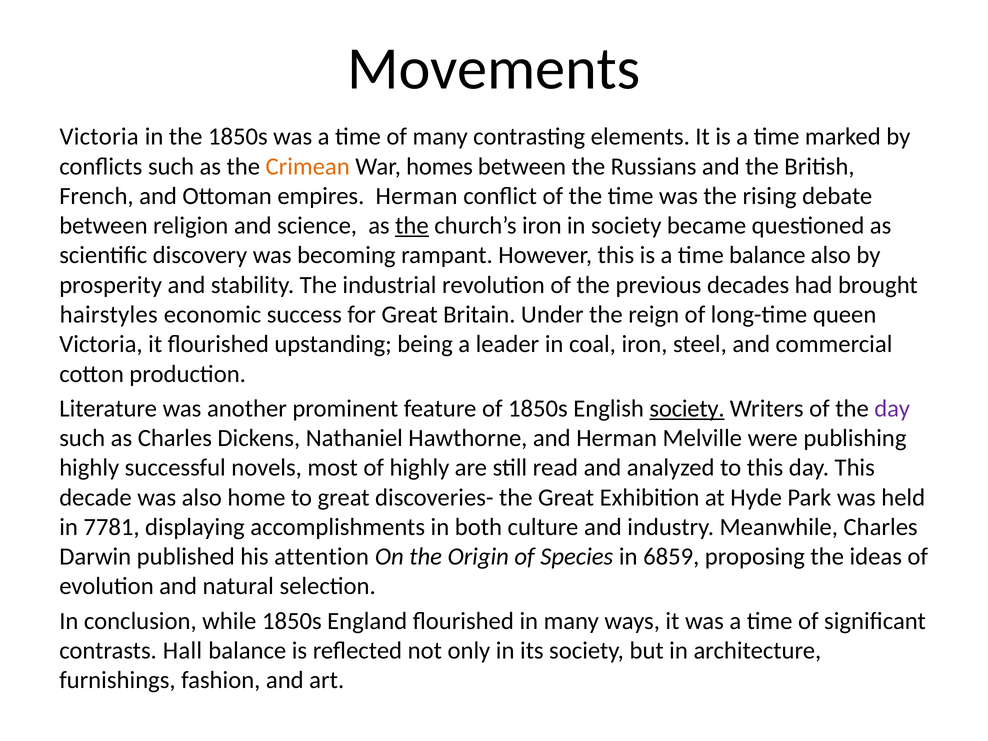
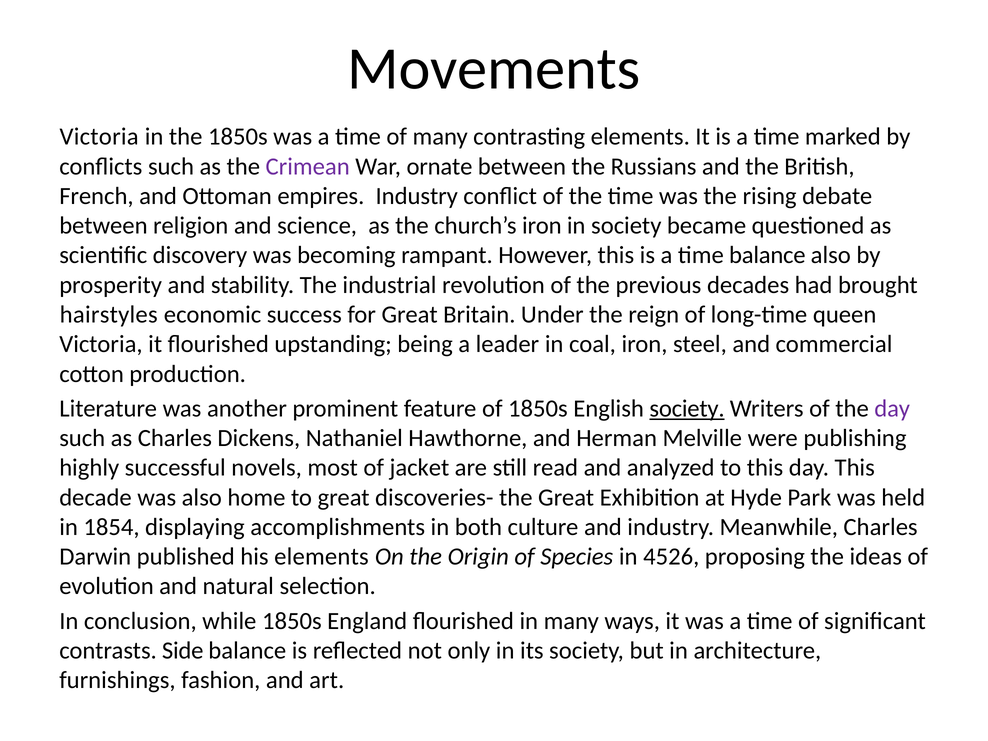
Crimean colour: orange -> purple (308, 166)
homes: homes -> ornate (439, 166)
empires Herman: Herman -> Industry (417, 196)
the underline: present -> none (412, 226)
of highly: highly -> jacket (419, 468)
7781: 7781 -> 1854 (112, 527)
his attention: attention -> elements (321, 557)
6859: 6859 -> 4526 (671, 557)
Hall: Hall -> Side (183, 651)
